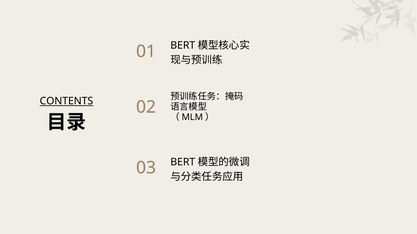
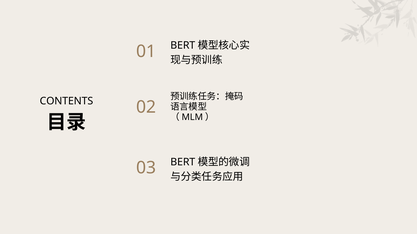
CONTENTS underline: present -> none (66, 101)
